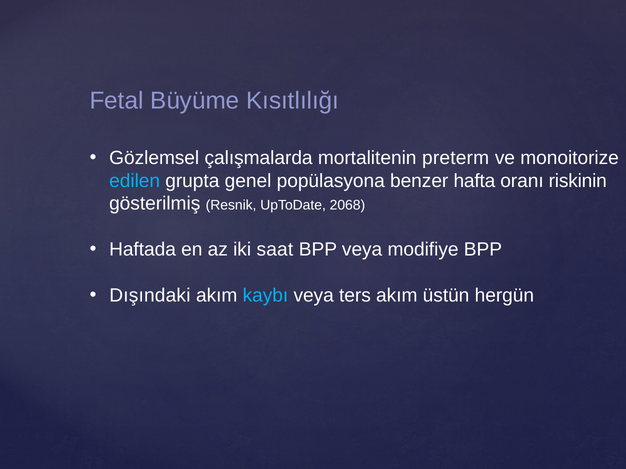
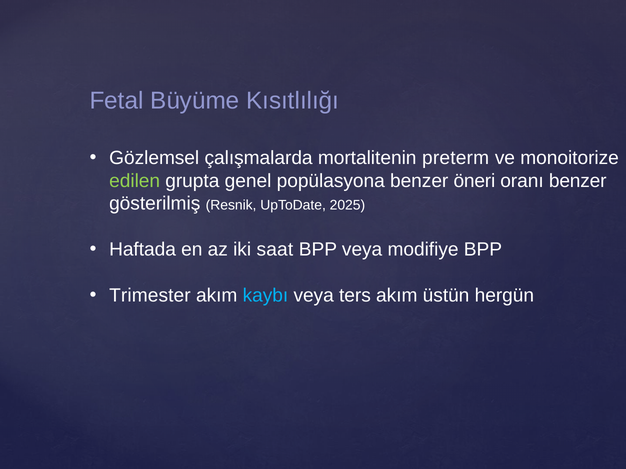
edilen colour: light blue -> light green (135, 181)
hafta: hafta -> öneri (474, 181)
oranı riskinin: riskinin -> benzer (578, 181)
2068: 2068 -> 2025 (347, 206)
Dışındaki: Dışındaki -> Trimester (150, 296)
